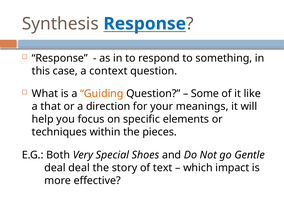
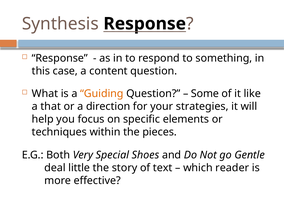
Response colour: blue -> black (145, 24)
context: context -> content (108, 71)
meanings: meanings -> strategies (202, 106)
deal deal: deal -> little (79, 168)
impact: impact -> reader (232, 168)
